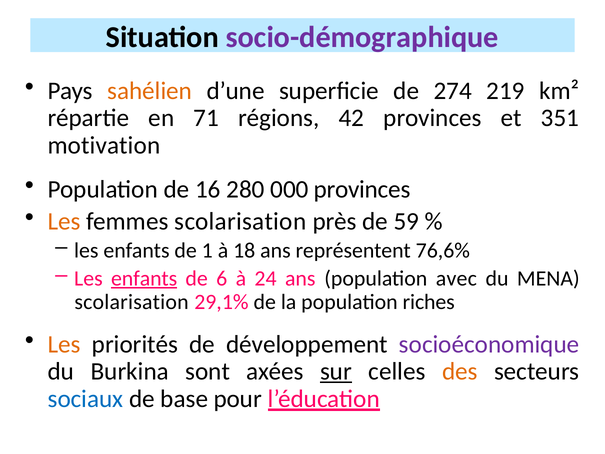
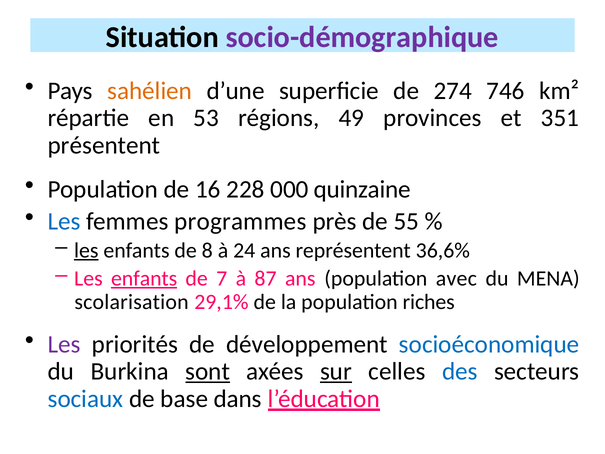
219: 219 -> 746 (506, 91)
71: 71 -> 53 (206, 118)
42: 42 -> 49 (351, 118)
motivation: motivation -> présentent (104, 145)
280: 280 -> 228 (245, 189)
000 provinces: provinces -> quinzaine (362, 189)
Les colour: orange -> blue (64, 221)
femmes scolarisation: scolarisation -> programmes (240, 221)
59: 59 -> 55 (406, 221)
les underline: none -> present (86, 250)
1: 1 -> 8 (207, 250)
18: 18 -> 24 (244, 250)
76,6%: 76,6% -> 36,6% (443, 250)
6: 6 -> 7 (222, 278)
24: 24 -> 87 (266, 278)
Les colour: orange -> purple (64, 344)
socioéconomique colour: purple -> blue (489, 344)
sont underline: none -> present (208, 371)
des colour: orange -> blue (460, 371)
pour: pour -> dans (238, 399)
